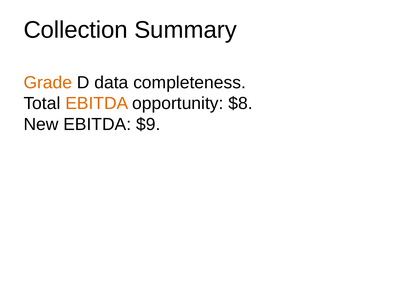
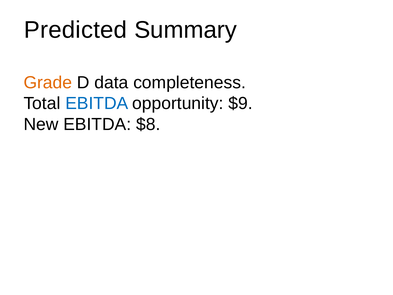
Collection: Collection -> Predicted (75, 30)
EBITDA colour: orange -> blue (97, 103)
$8: $8 -> $9 (240, 103)
$9: $9 -> $8 (148, 124)
